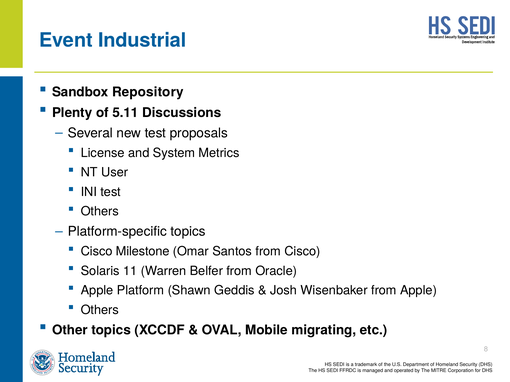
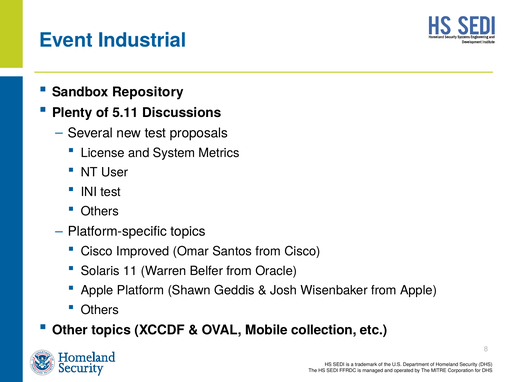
Milestone: Milestone -> Improved (143, 252)
migrating: migrating -> collection (324, 330)
